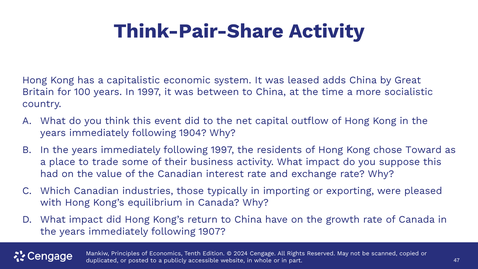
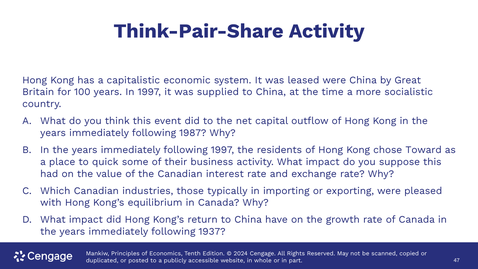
leased adds: adds -> were (334, 80)
between: between -> supplied (218, 92)
1904: 1904 -> 1987 (193, 133)
trade: trade -> quick (105, 162)
1907: 1907 -> 1937 (212, 231)
